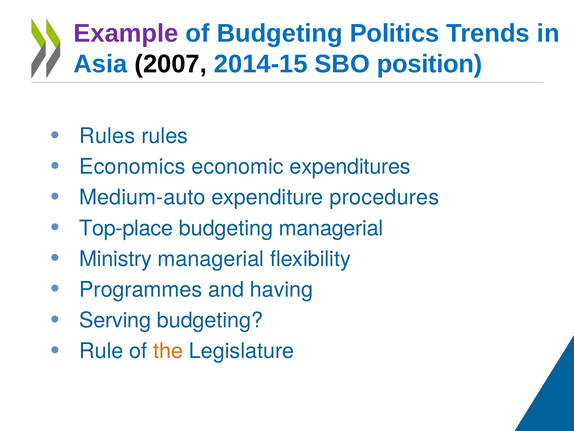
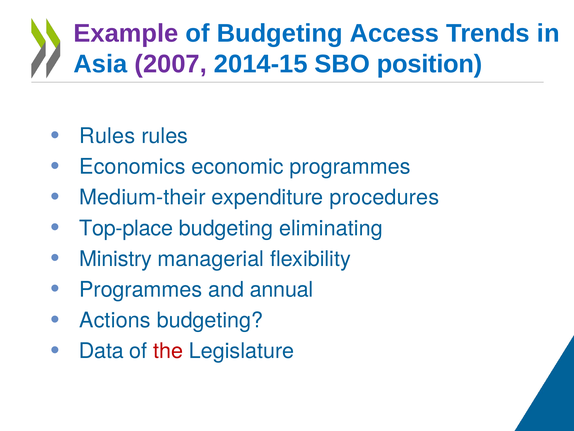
Politics: Politics -> Access (394, 33)
2007 colour: black -> purple (171, 64)
economic expenditures: expenditures -> programmes (350, 167)
Medium-auto: Medium-auto -> Medium-their (142, 197)
budgeting managerial: managerial -> eliminating (331, 228)
having: having -> annual (282, 289)
Serving: Serving -> Actions (115, 320)
Rule: Rule -> Data (101, 351)
the colour: orange -> red (168, 351)
